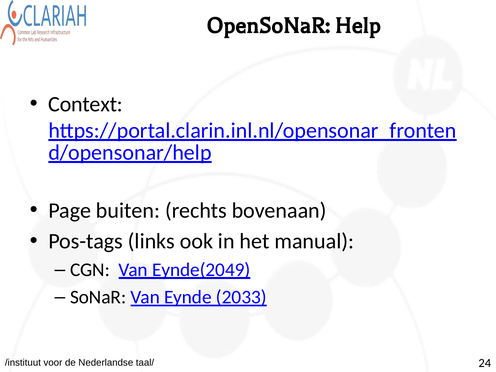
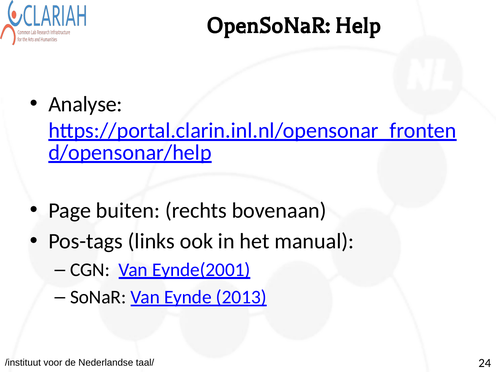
Context: Context -> Analyse (85, 104)
Eynde(2049: Eynde(2049 -> Eynde(2001 (201, 270)
2033: 2033 -> 2013 (241, 297)
